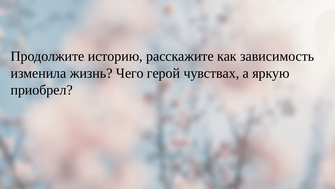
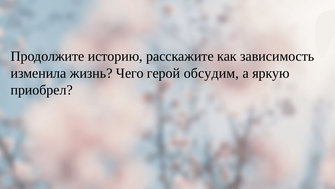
чувствах: чувствах -> обсудим (211, 73)
